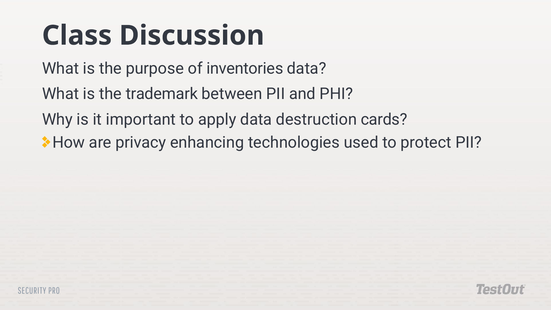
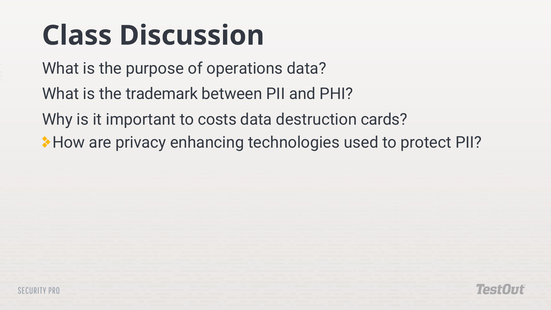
inventories: inventories -> operations (245, 69)
apply: apply -> costs (217, 119)
